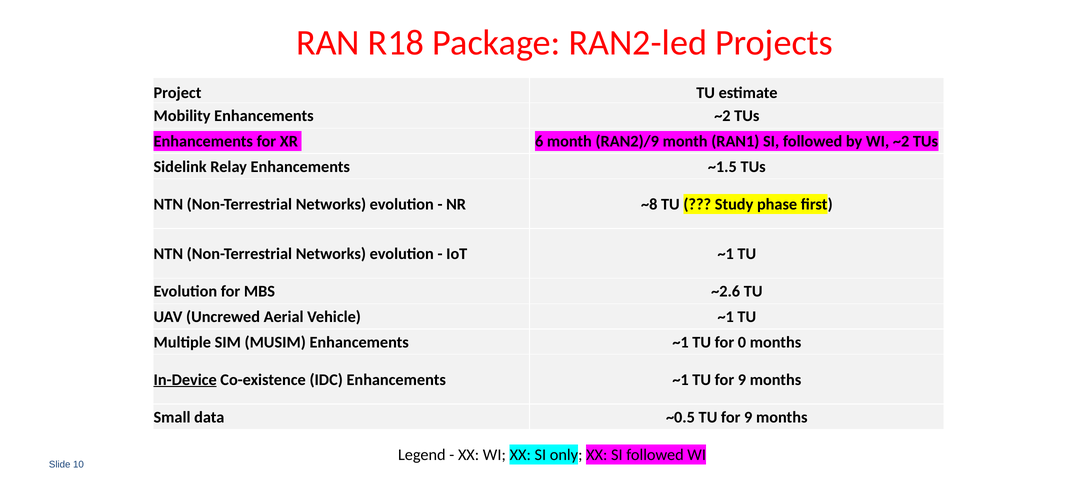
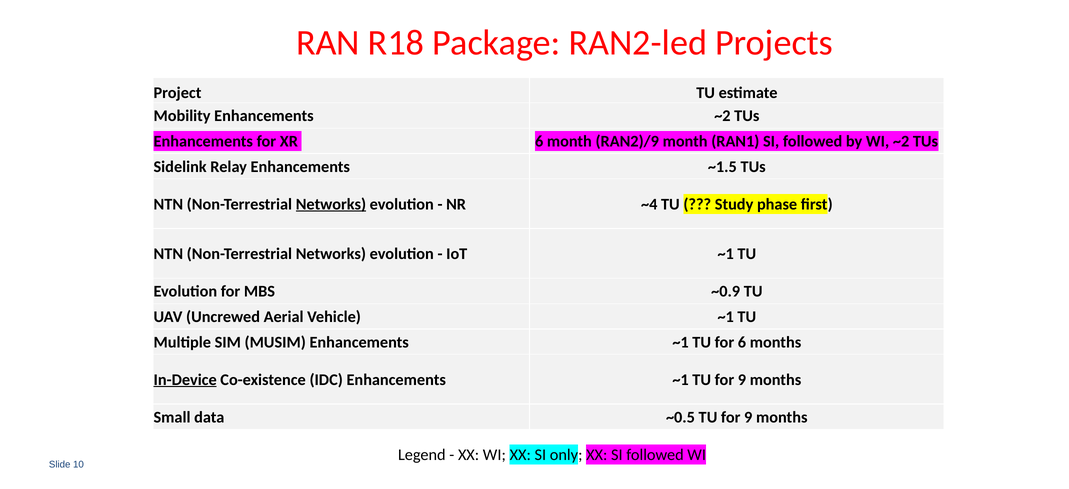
Networks underline: none -> present (331, 204)
~8: ~8 -> ~4 (649, 204)
~2.6: ~2.6 -> ~0.9 (726, 291)
for 0: 0 -> 6 (742, 342)
